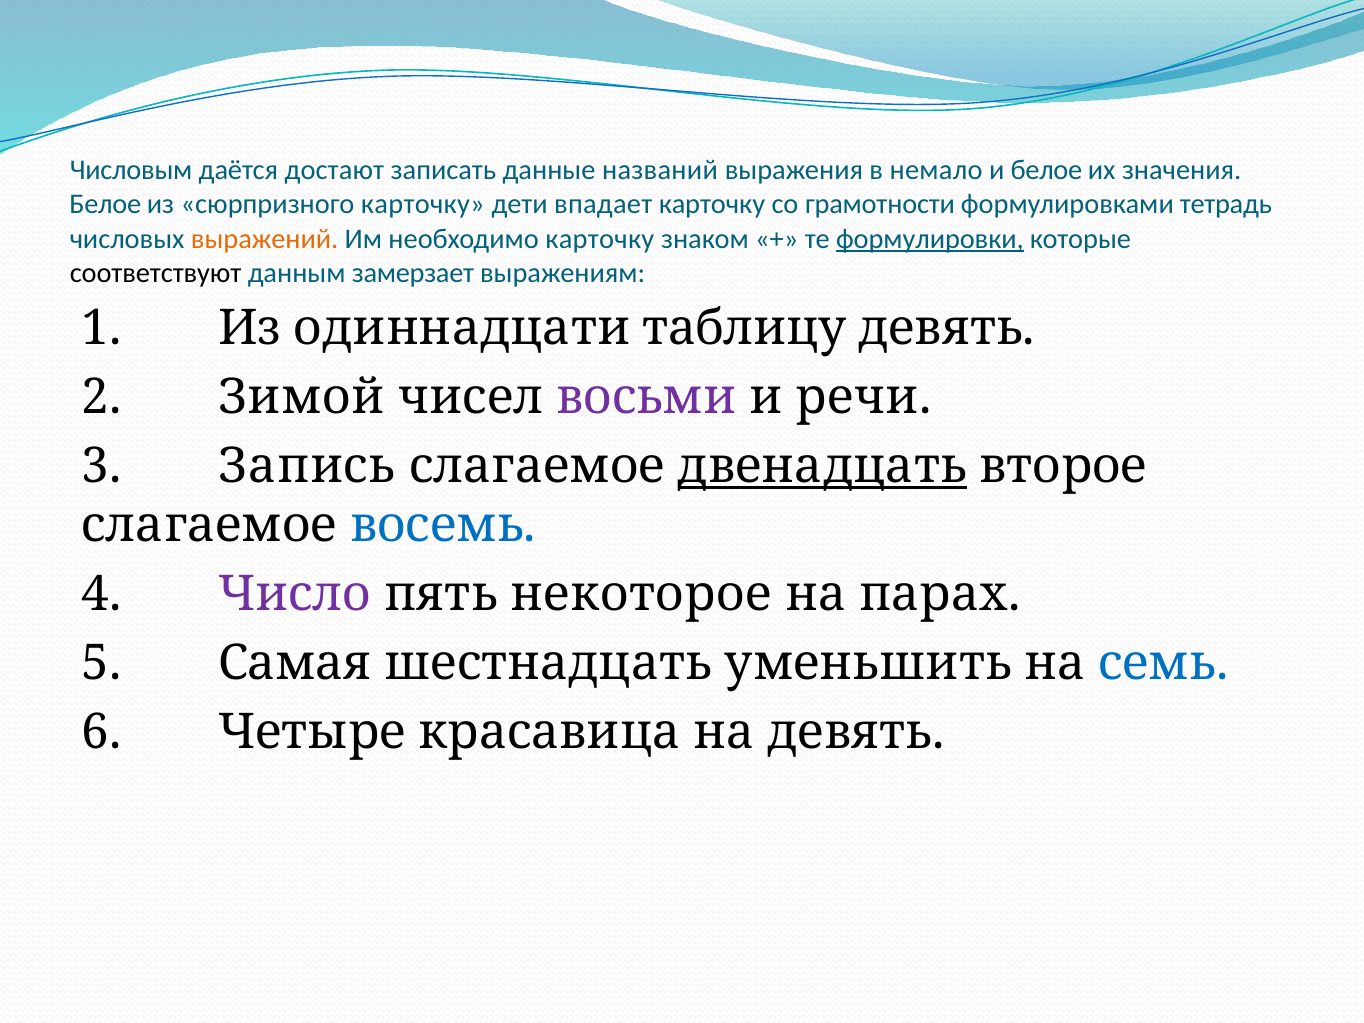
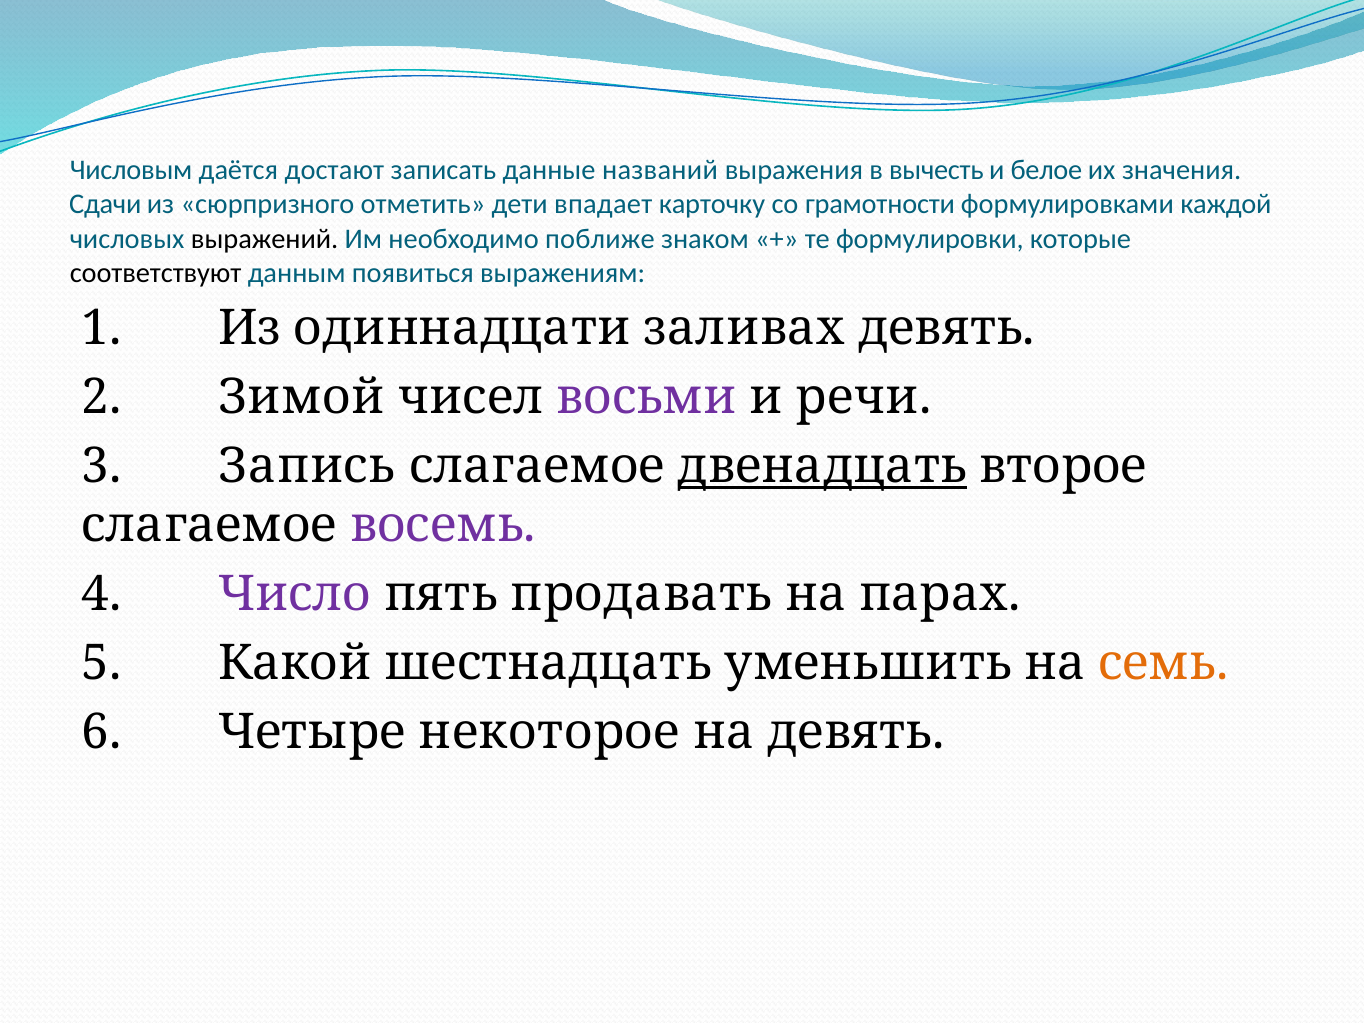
немало: немало -> вычесть (936, 170)
Белое: Белое -> Сдачи (105, 205)
сюрпризного карточку: карточку -> отметить (423, 205)
тетрадь: тетрадь -> каждой (1226, 205)
выражений colour: orange -> black (265, 239)
необходимо карточку: карточку -> поближе (600, 239)
формулировки underline: present -> none (930, 239)
замерзает: замерзает -> появиться (413, 273)
таблицу: таблицу -> заливах (744, 328)
восемь colour: blue -> purple (443, 525)
некоторое: некоторое -> продавать (641, 594)
Самая: Самая -> Какой (295, 663)
семь colour: blue -> orange (1163, 663)
красавица: красавица -> некоторое (549, 732)
